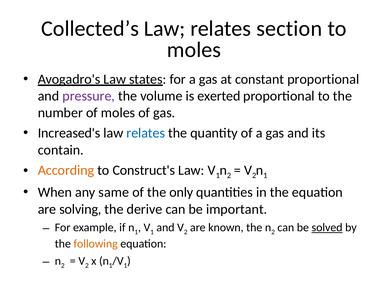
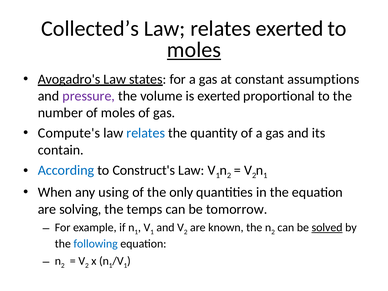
relates section: section -> exerted (289, 29)
moles underline: none -> present (194, 50)
constant proportional: proportional -> assumptions (323, 79)
Increased's: Increased's -> Compute's (69, 133)
According colour: orange -> blue (66, 170)
same: same -> using (114, 192)
derive: derive -> temps (145, 209)
important: important -> tomorrow (237, 209)
following colour: orange -> blue (96, 244)
